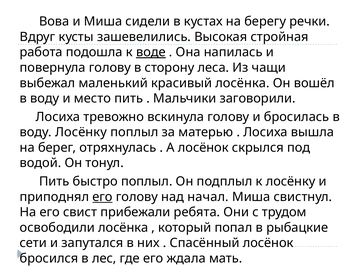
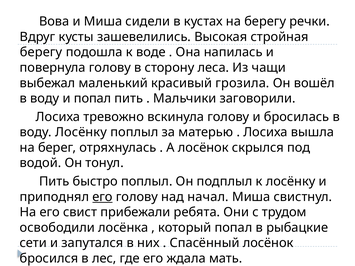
работа: работа -> берегу (41, 52)
воде underline: present -> none (151, 52)
красивый лосёнка: лосёнка -> грозила (242, 83)
и место: место -> попал (93, 99)
